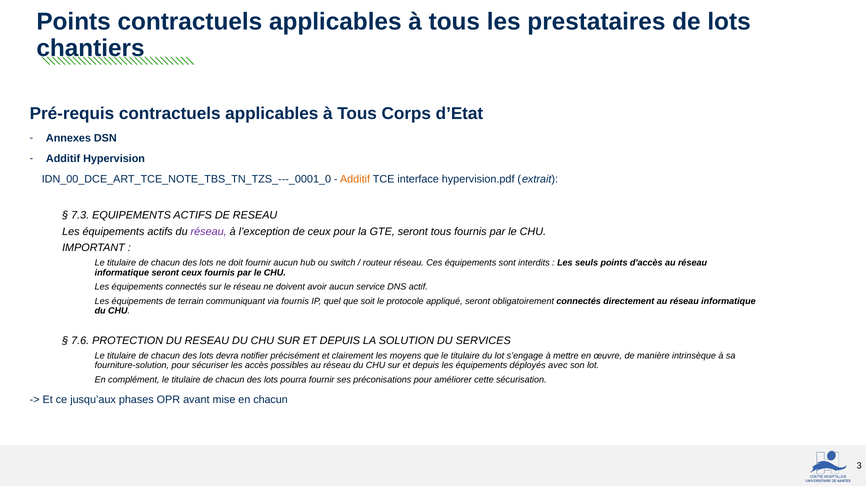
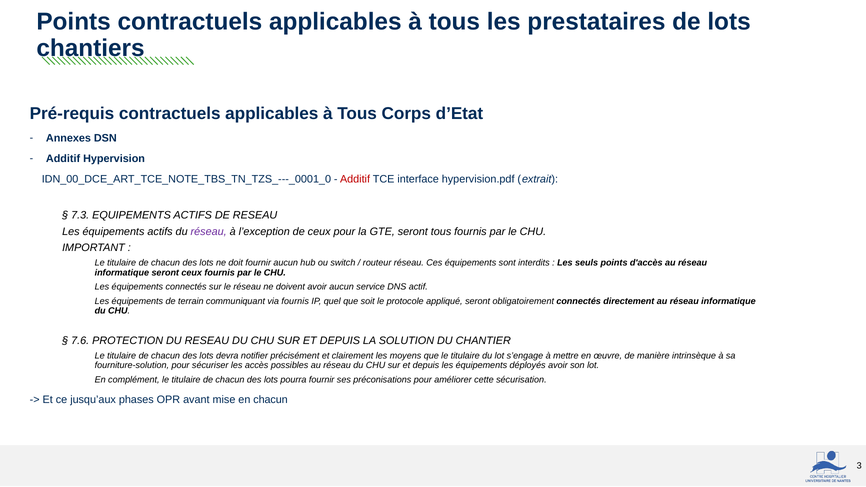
Additif colour: orange -> red (355, 179)
SERVICES: SERVICES -> CHANTIER (483, 341)
déployés avec: avec -> avoir (558, 366)
